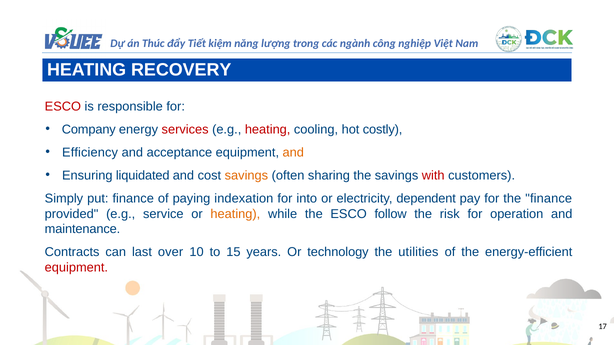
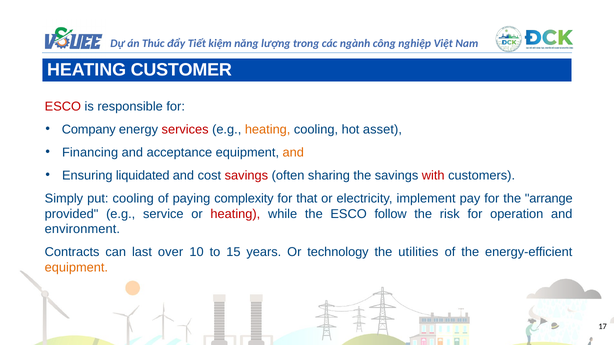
RECOVERY: RECOVERY -> CUSTOMER (181, 70)
heating colour: red -> orange (268, 130)
costly: costly -> asset (382, 130)
Efficiency: Efficiency -> Financing (90, 153)
savings colour: orange -> red (246, 176)
put finance: finance -> cooling (133, 199)
indexation: indexation -> complexity (244, 199)
into: into -> that (307, 199)
dependent: dependent -> implement (426, 199)
the finance: finance -> arrange (549, 199)
heating colour: orange -> red (235, 214)
maintenance: maintenance -> environment (82, 229)
equipment colour: red -> orange (76, 268)
